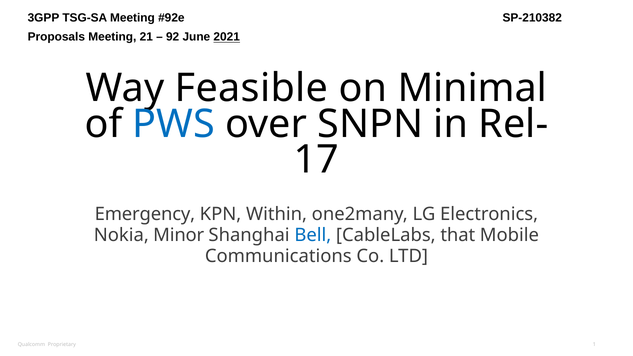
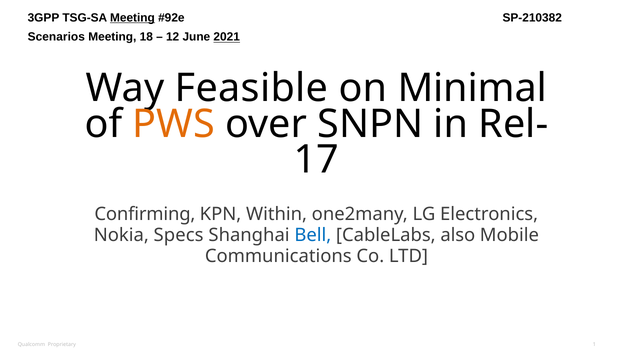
Meeting underline: none -> present (132, 18)
Proposals: Proposals -> Scenarios (56, 37)
21: 21 -> 18 (146, 37)
92: 92 -> 12 (173, 37)
PWS colour: blue -> orange (174, 124)
Emergency: Emergency -> Confirming (145, 214)
Minor: Minor -> Specs (179, 235)
that: that -> also (458, 235)
